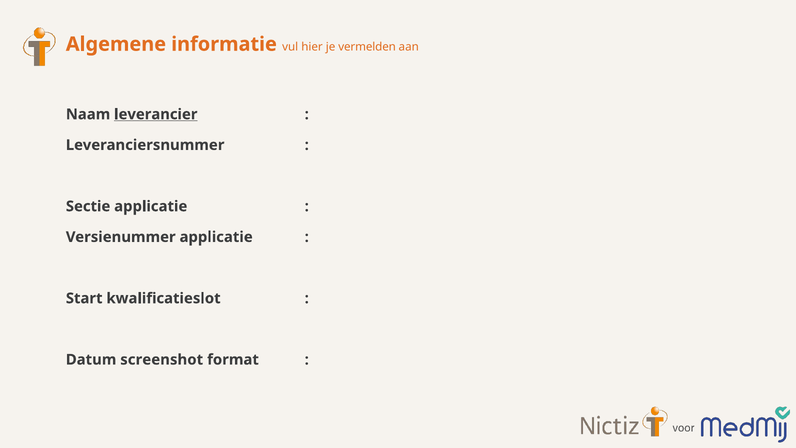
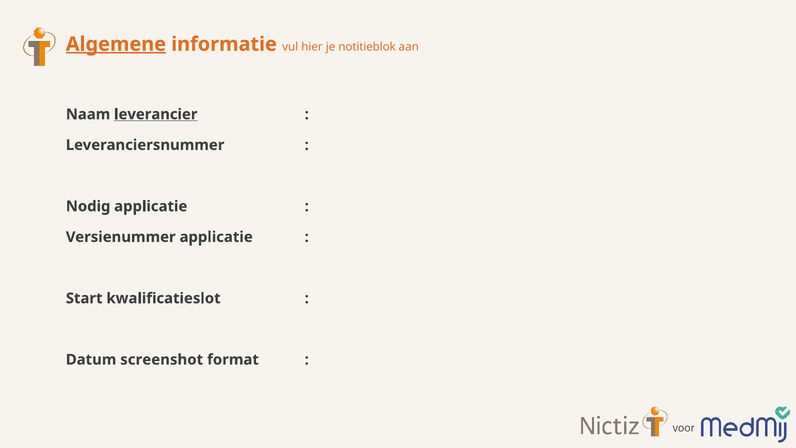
Algemene underline: none -> present (116, 44)
vermelden: vermelden -> notitieblok (367, 47)
Sectie: Sectie -> Nodig (88, 206)
